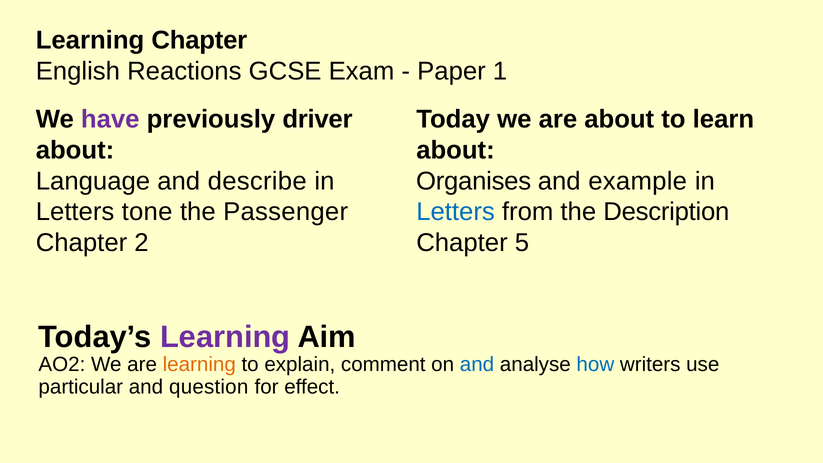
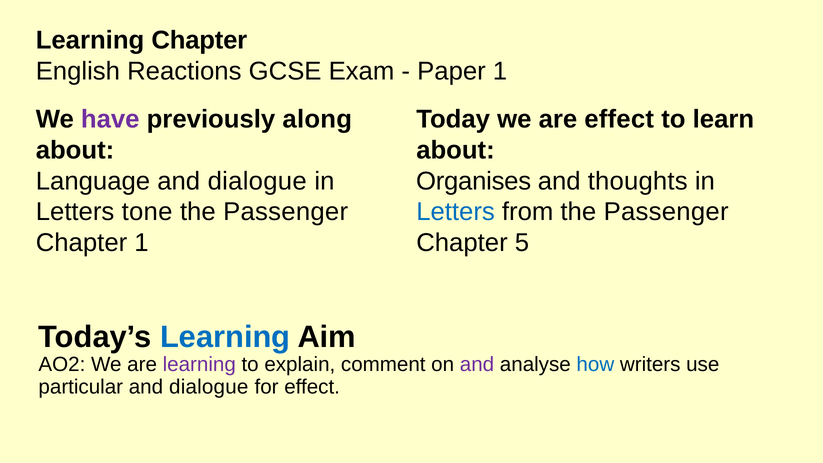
driver: driver -> along (317, 119)
are about: about -> effect (619, 119)
Language and describe: describe -> dialogue (257, 181)
example: example -> thoughts (638, 181)
from the Description: Description -> Passenger (666, 212)
Chapter 2: 2 -> 1 (141, 243)
Learning colour: purple -> blue (225, 337)
learning colour: orange -> purple (199, 365)
and colour: blue -> purple (477, 365)
question: question -> dialogue (209, 387)
